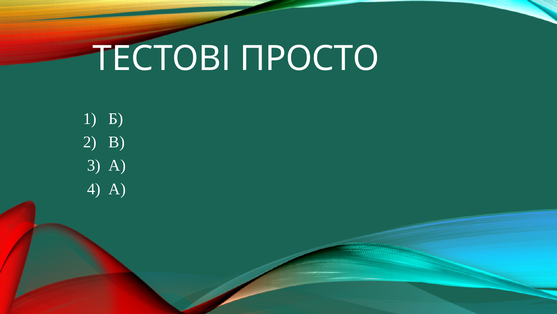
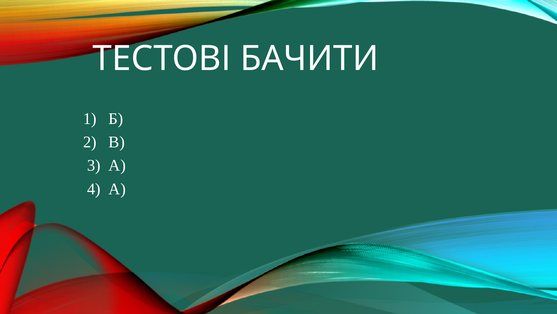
ПРОСТО: ПРОСТО -> БАЧИТИ (309, 59)
